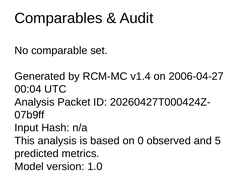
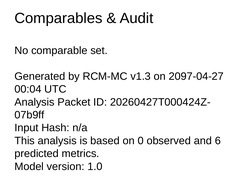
v1.4: v1.4 -> v1.3 (141, 77)
2006-04-27: 2006-04-27 -> 2097-04-27 (196, 77)
5: 5 -> 6 (218, 141)
